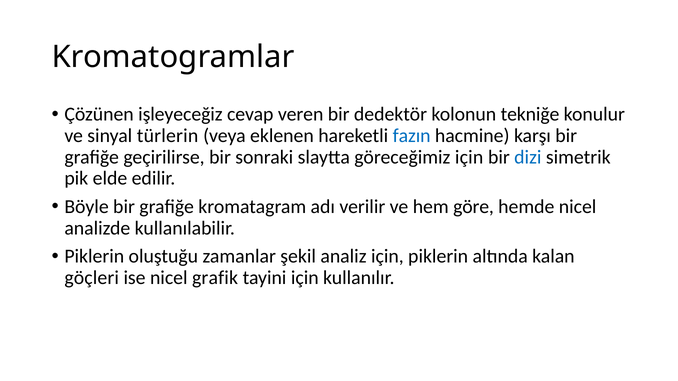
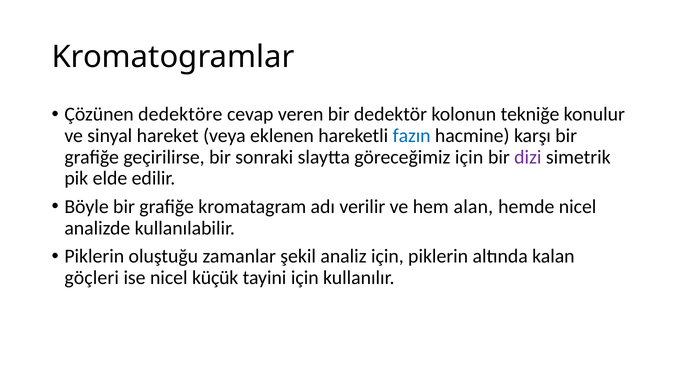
işleyeceğiz: işleyeceğiz -> dedektöre (180, 115)
türlerin: türlerin -> hareket (168, 136)
dizi colour: blue -> purple (528, 157)
göre: göre -> alan (473, 207)
grafik: grafik -> küçük (215, 278)
